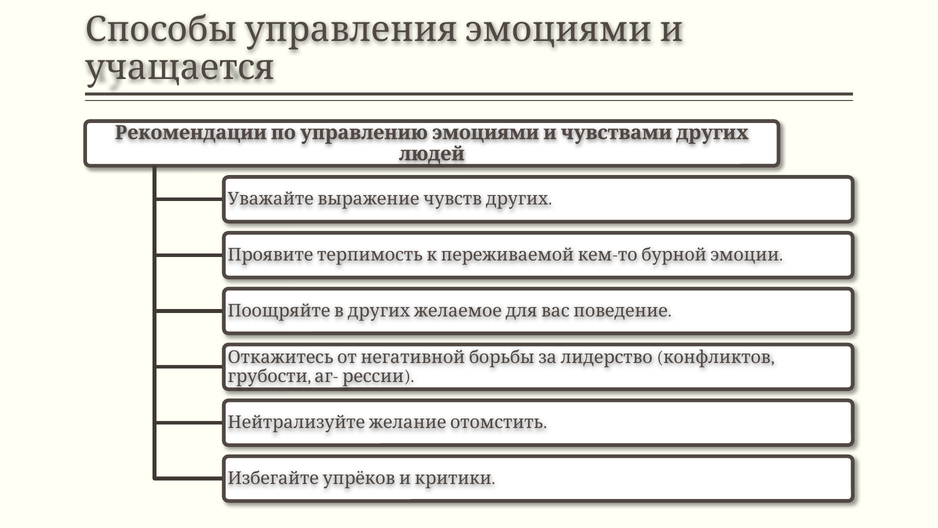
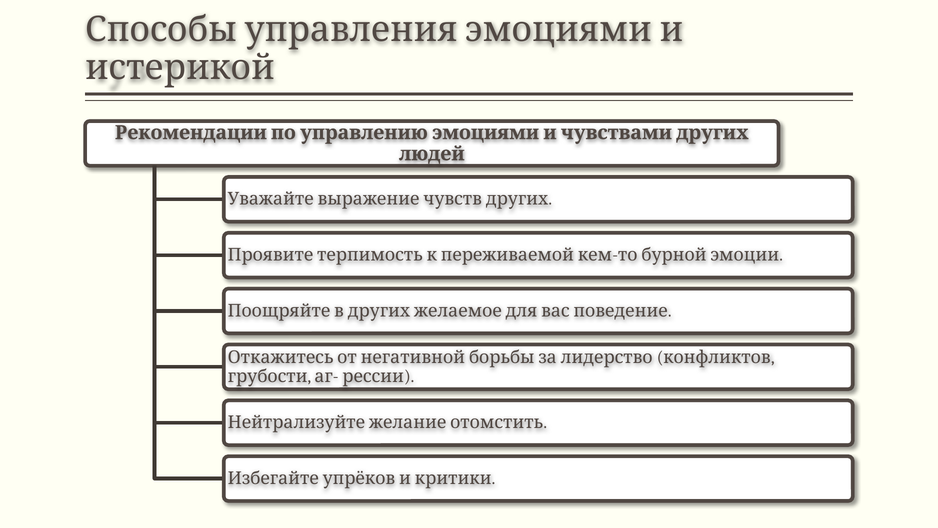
учащается: учащается -> истерикой (180, 67)
